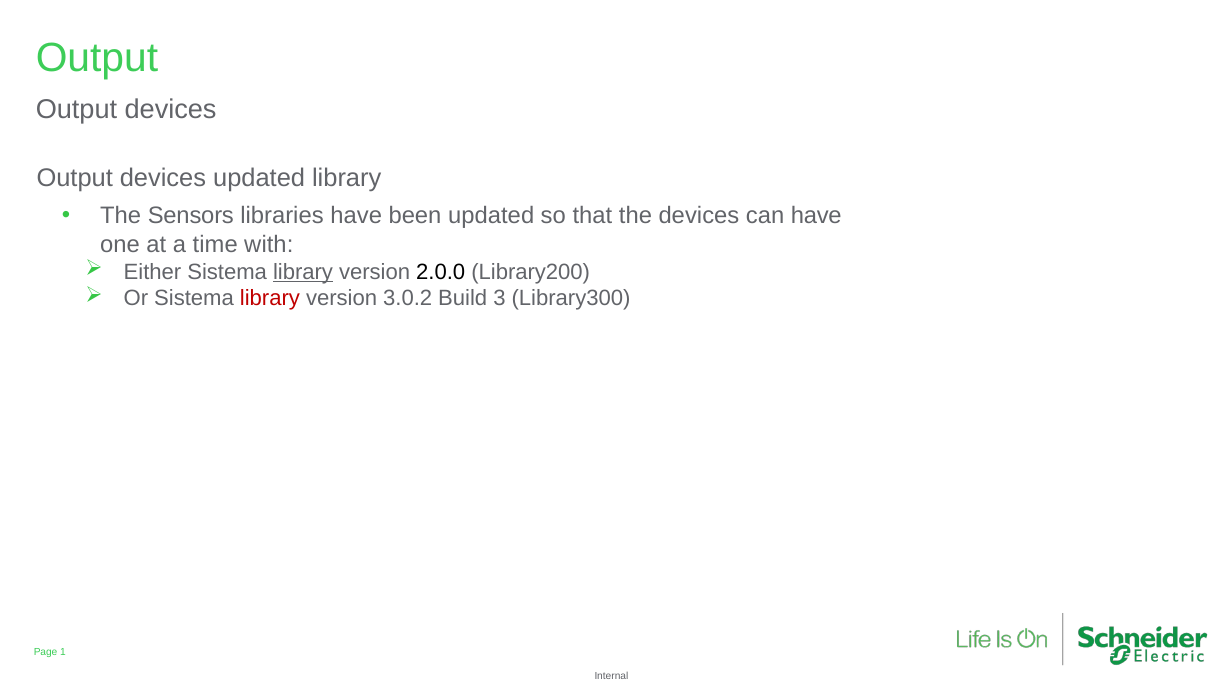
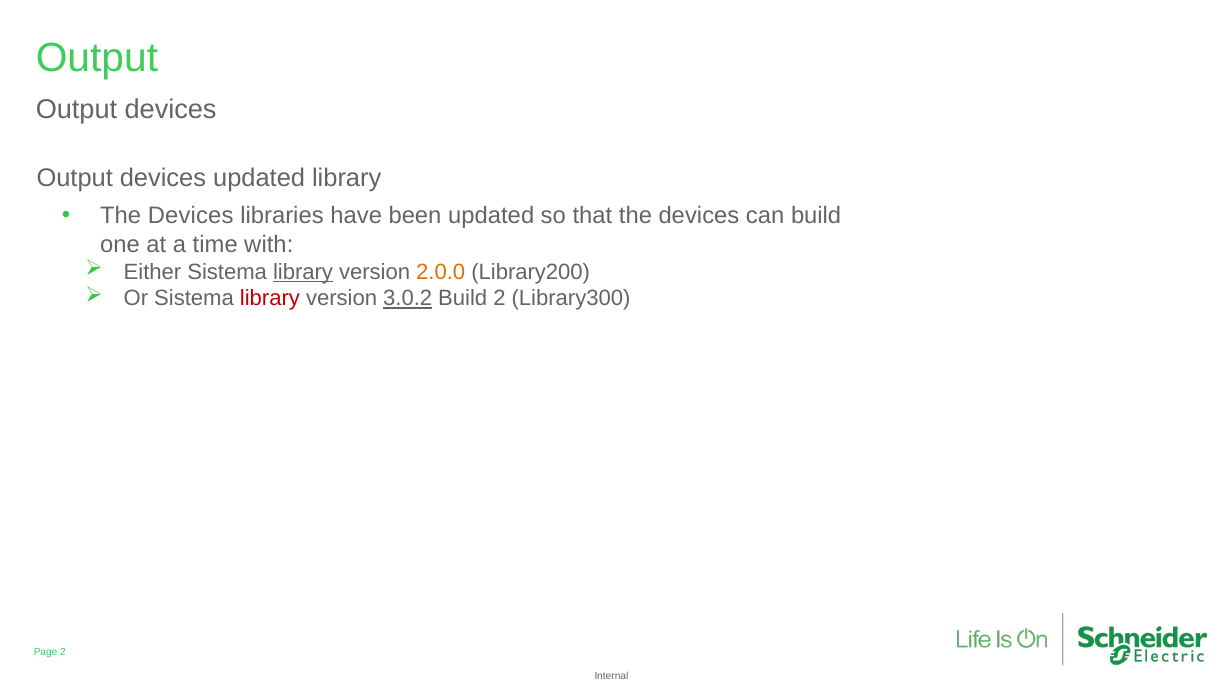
Sensors: Sensors -> Devices (191, 216)
can have: have -> build (816, 216)
2.0.0 colour: black -> orange (441, 272)
3.0.2 underline: none -> present (408, 298)
Build 3: 3 -> 2 (499, 298)
Page 1: 1 -> 2 (63, 652)
